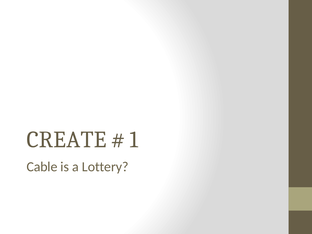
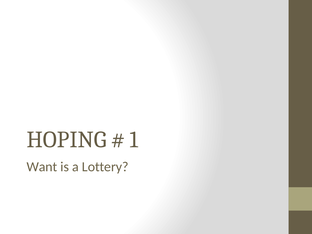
CREATE: CREATE -> HOPING (67, 140)
Cable: Cable -> Want (42, 167)
